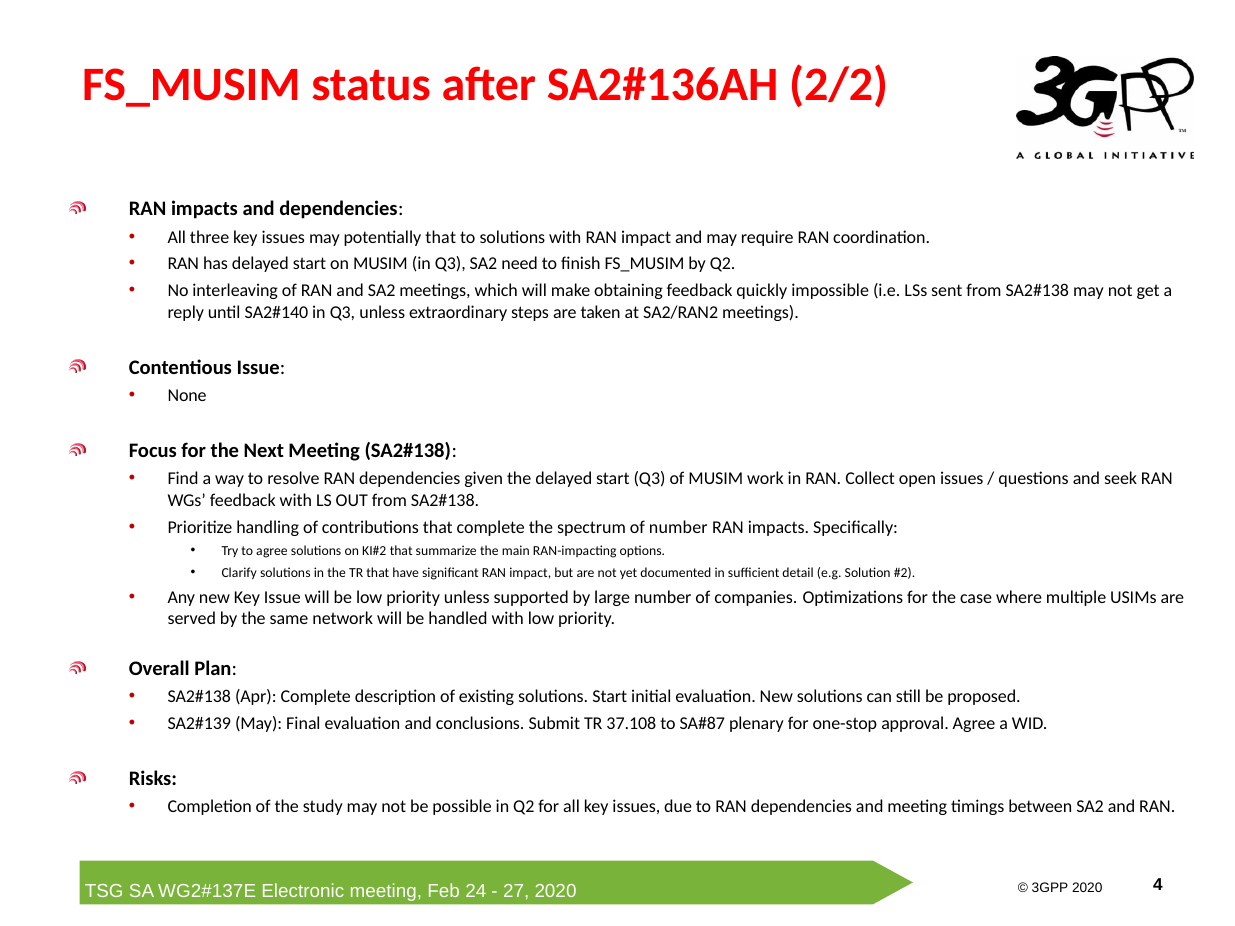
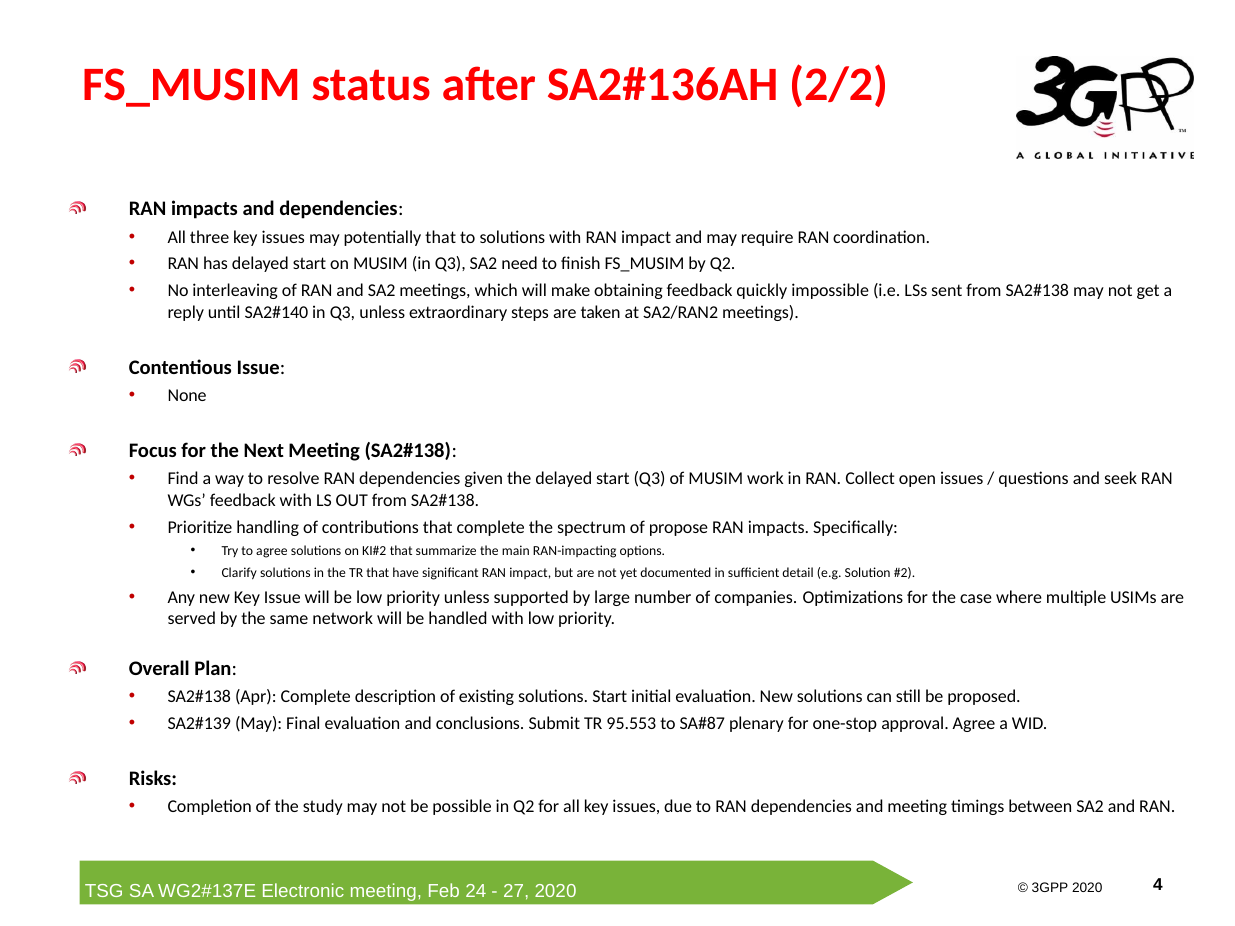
of number: number -> propose (678, 527)
37.108: 37.108 -> 95.553 (631, 724)
